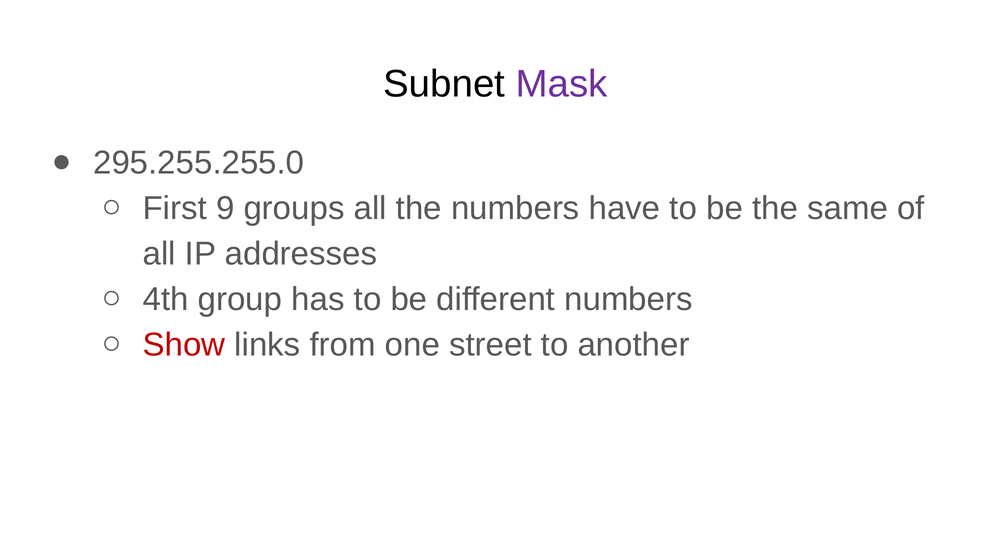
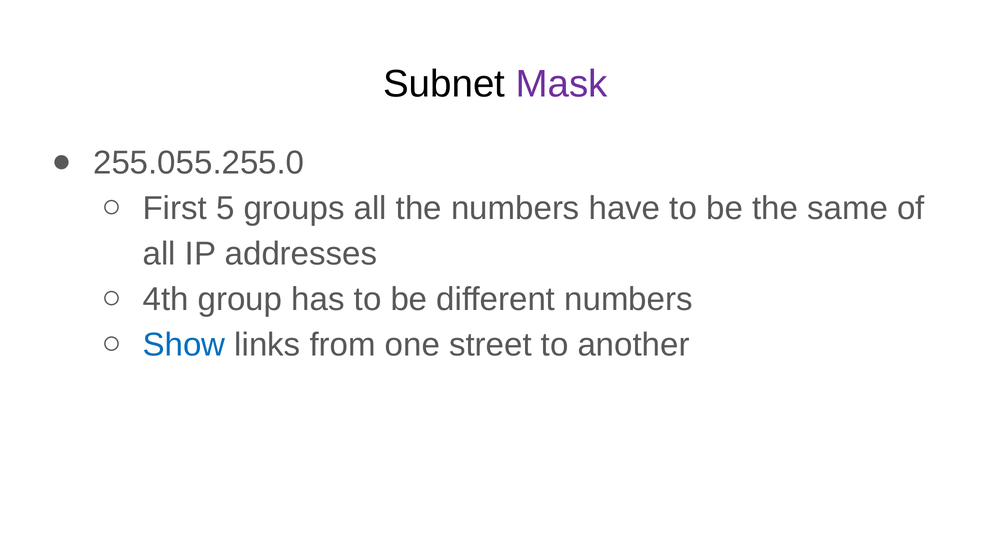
295.255.255.0: 295.255.255.0 -> 255.055.255.0 (199, 163)
9: 9 -> 5 (225, 208)
Show colour: red -> blue (184, 345)
